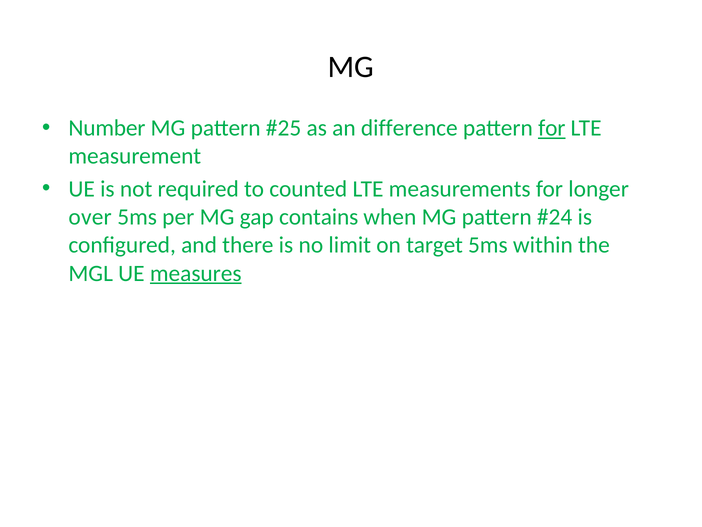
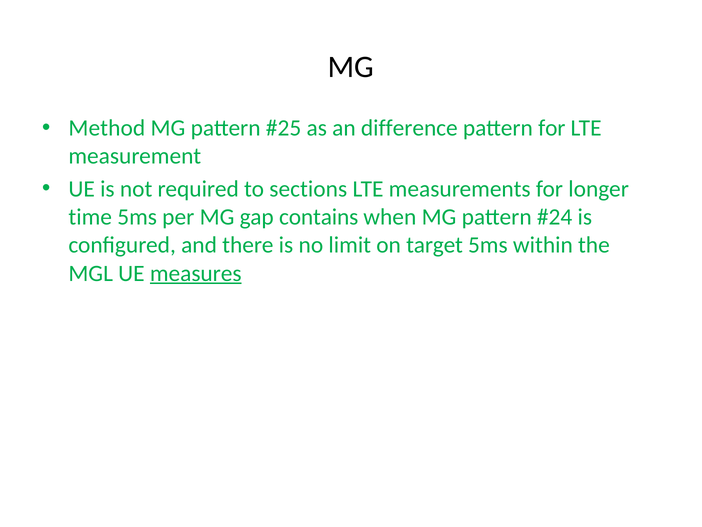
Number: Number -> Method (107, 128)
for underline: present -> none (552, 128)
counted: counted -> sections (308, 189)
over: over -> time (90, 217)
